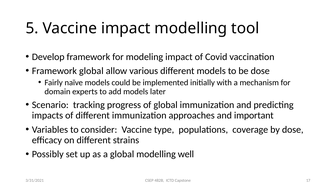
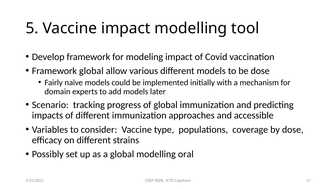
important: important -> accessible (254, 115)
well: well -> oral (186, 154)
